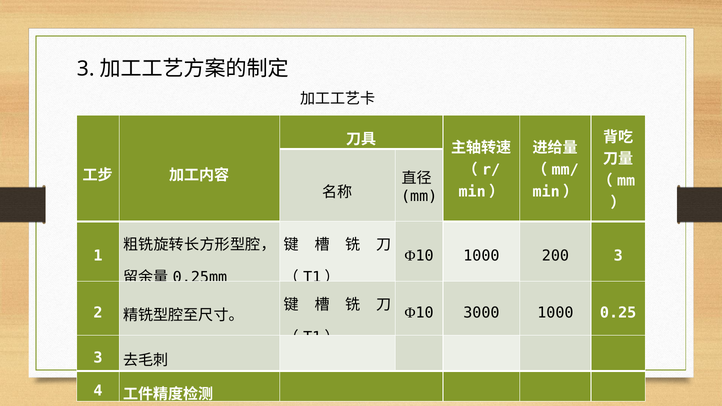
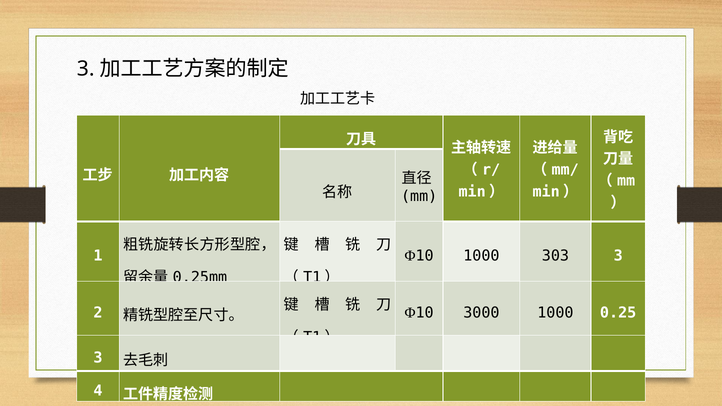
200: 200 -> 303 (555, 256)
